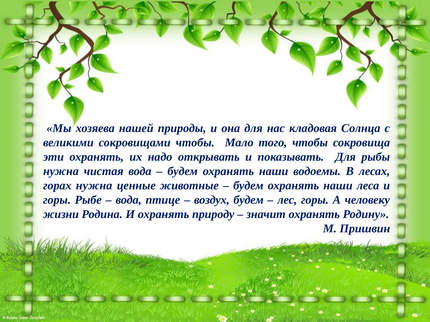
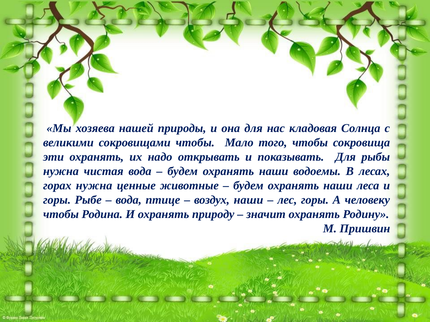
воздух будем: будем -> наши (248, 200)
жизни: жизни -> чтобы (61, 215)
